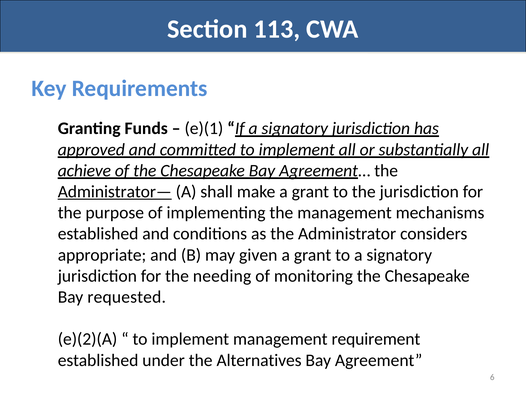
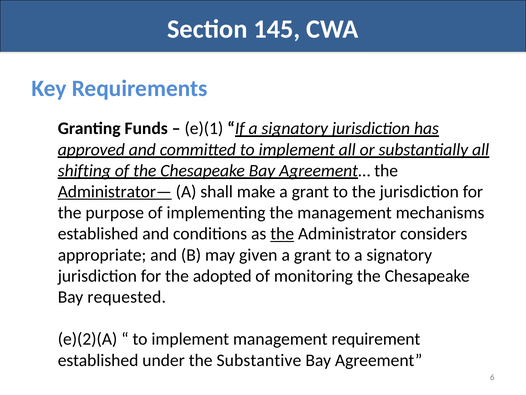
113: 113 -> 145 (277, 29)
achieve: achieve -> shifting (84, 170)
the underline: none -> present (282, 234)
needing: needing -> adopted (222, 276)
Alternatives: Alternatives -> Substantive (259, 360)
